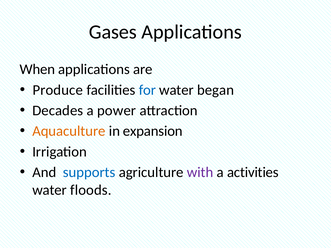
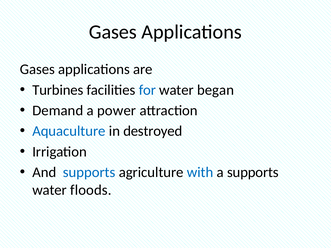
When: When -> Gases (37, 69)
Produce: Produce -> Turbines (58, 90)
Decades: Decades -> Demand (58, 111)
Aquaculture colour: orange -> blue (69, 131)
expansion: expansion -> destroyed (153, 131)
with colour: purple -> blue (200, 172)
a activities: activities -> supports (253, 172)
